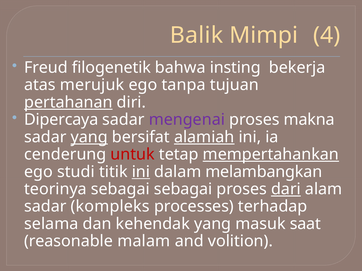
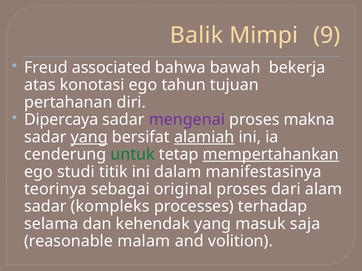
4: 4 -> 9 (327, 35)
filogenetik: filogenetik -> associated (111, 68)
insting: insting -> bawah (235, 68)
merujuk: merujuk -> konotasi (92, 85)
tanpa: tanpa -> tahun (184, 85)
pertahanan underline: present -> none (68, 102)
untuk colour: red -> green (133, 155)
ini underline: present -> none (141, 172)
melambangkan: melambangkan -> manifestasinya (264, 172)
sebagai sebagai: sebagai -> original (183, 189)
dari underline: present -> none (286, 189)
saat: saat -> saja (305, 224)
